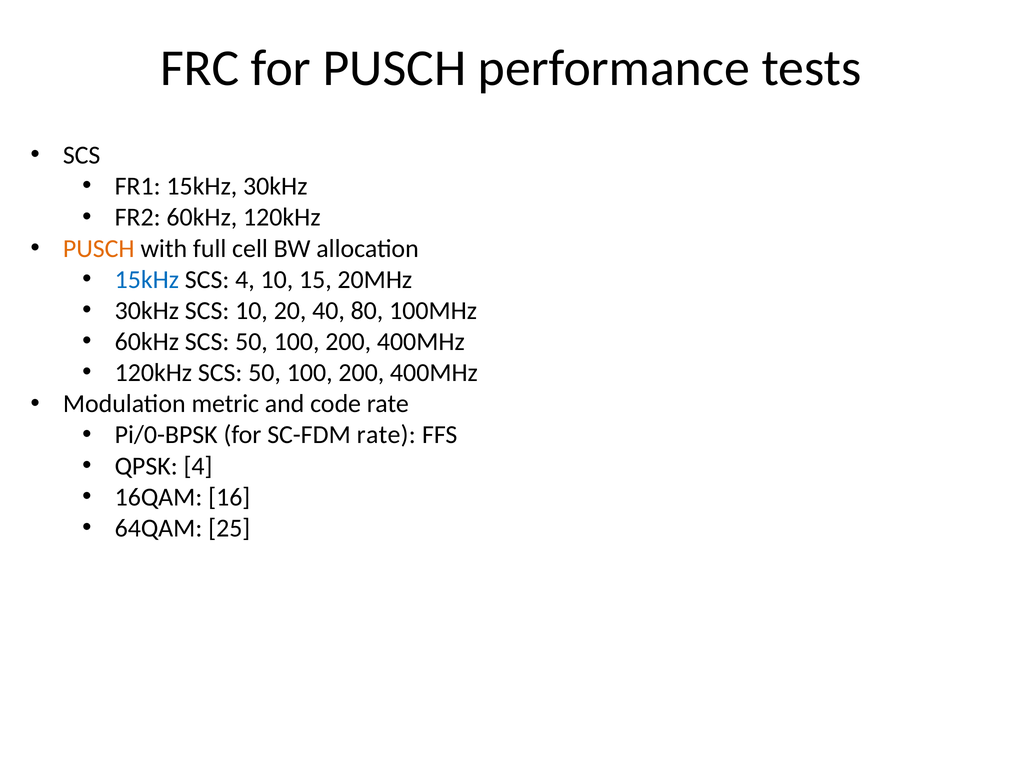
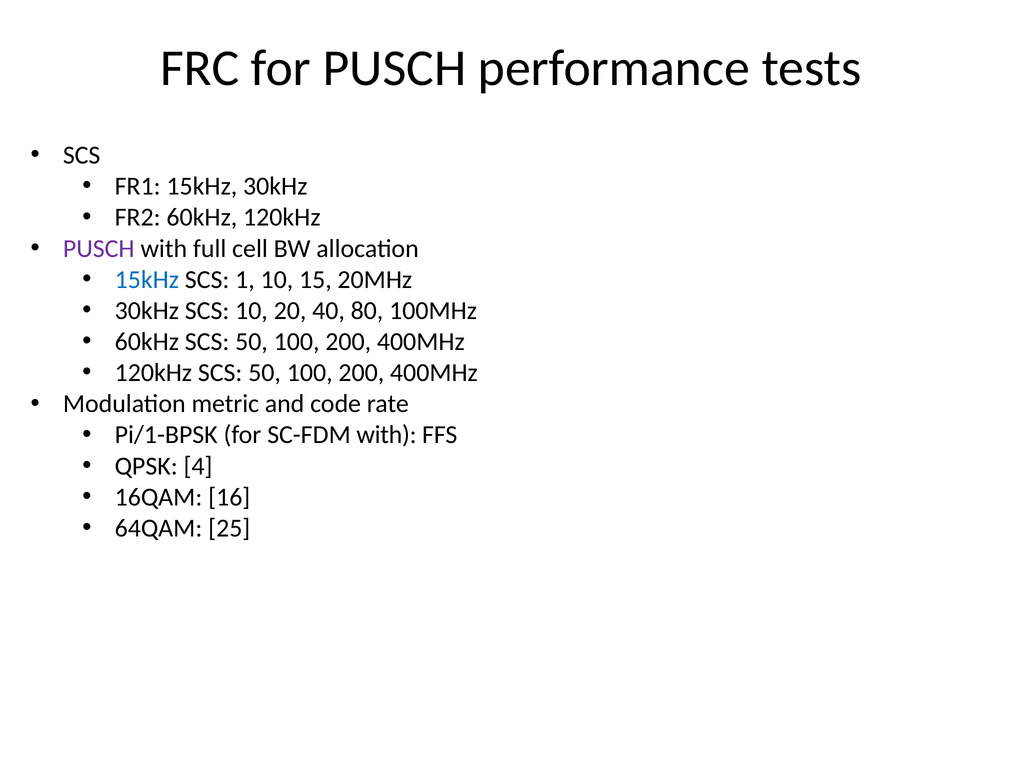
PUSCH colour: orange -> purple (99, 248)
SCS 4: 4 -> 1 (245, 280)
Pi/0-BPSK: Pi/0-BPSK -> Pi/1-BPSK (166, 435)
SC-FDM rate: rate -> with (387, 435)
